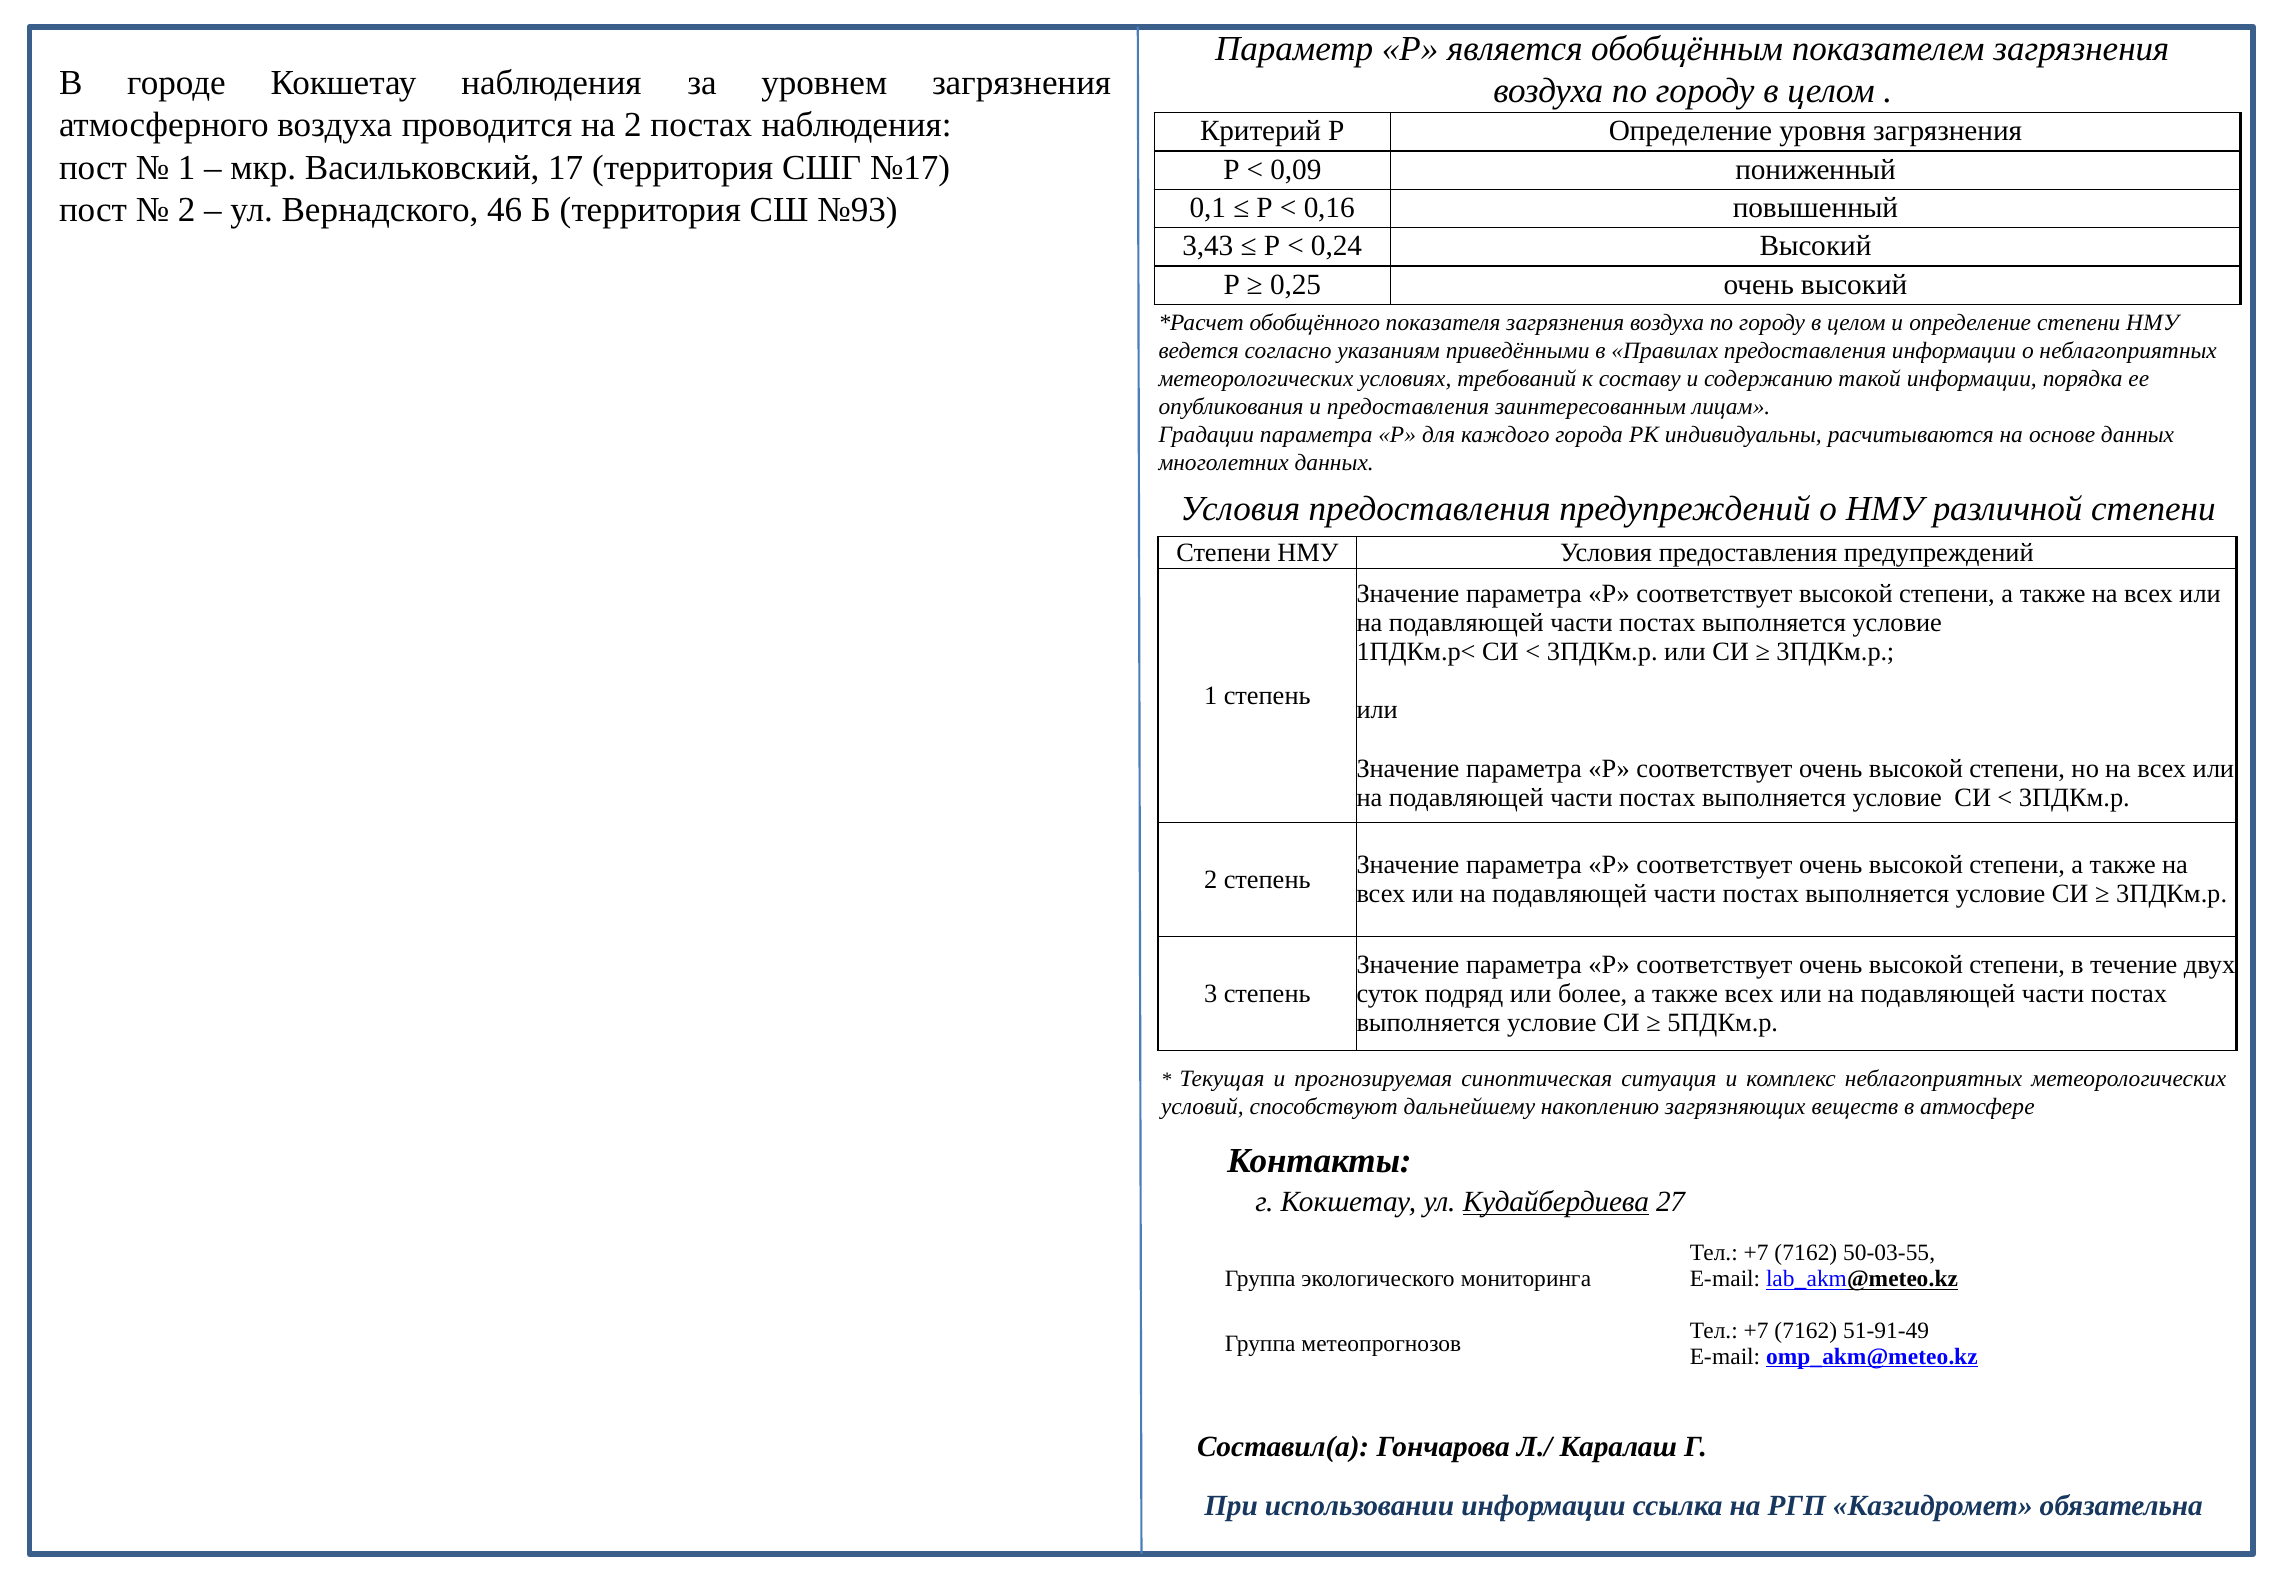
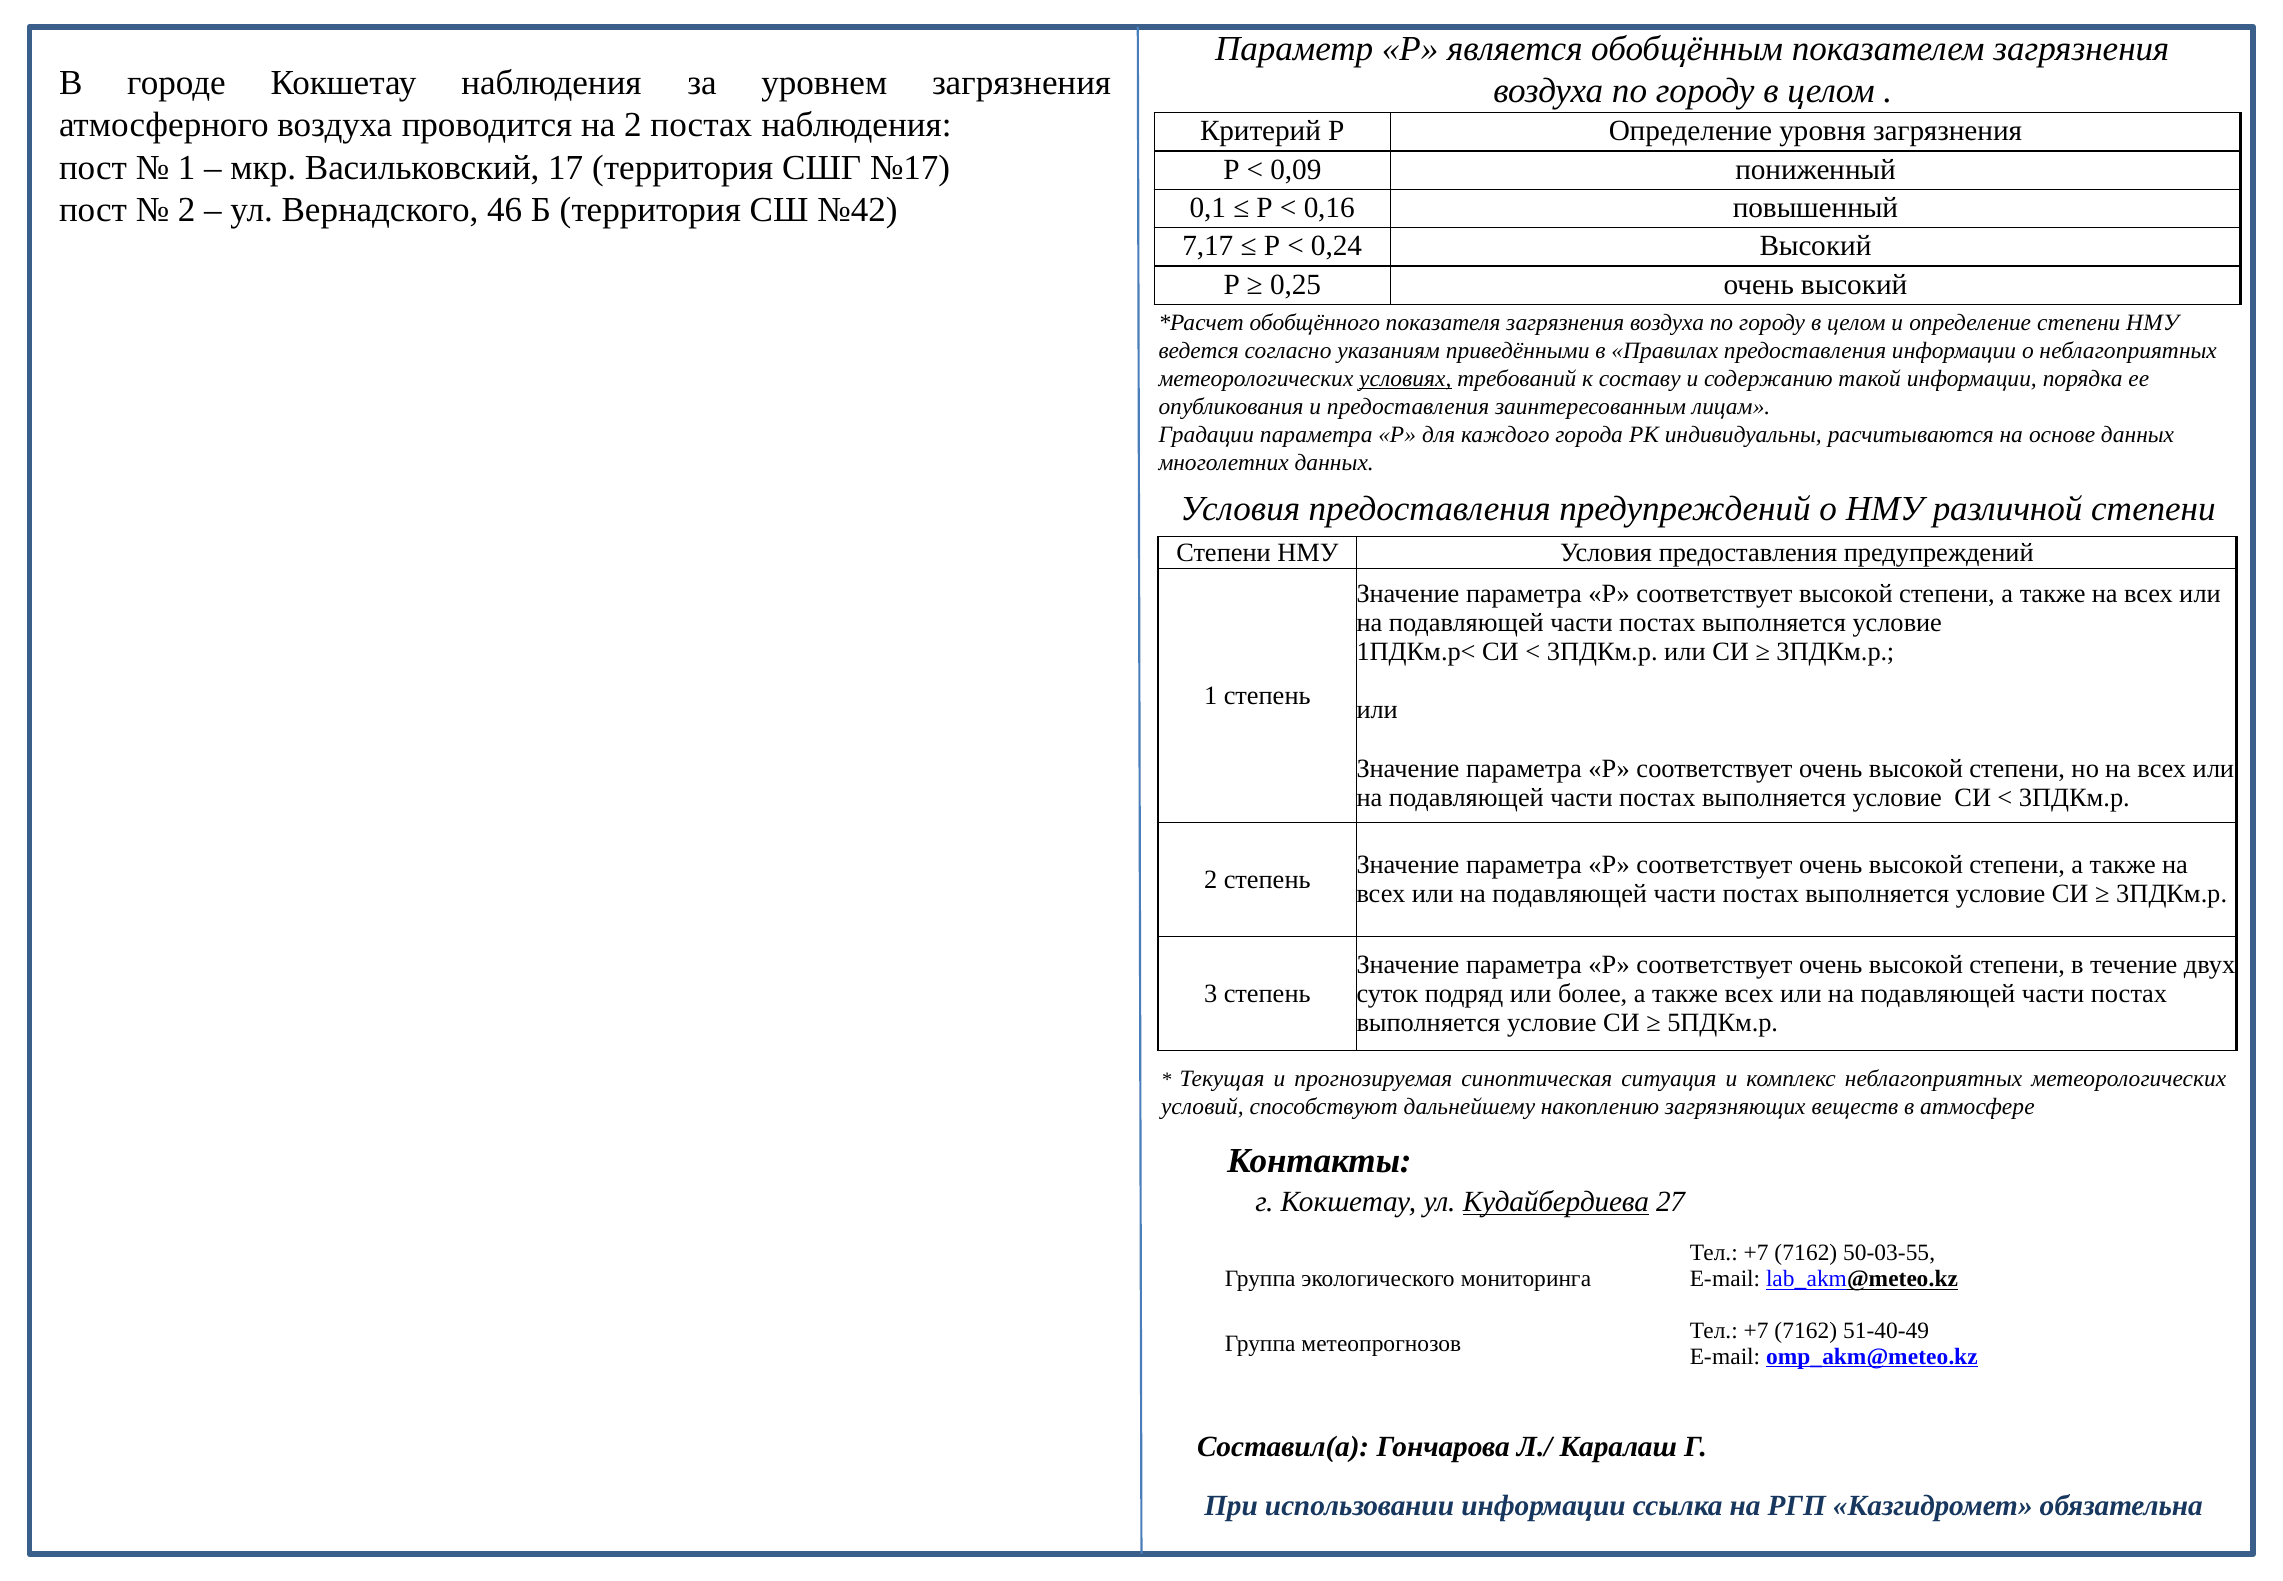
№93: №93 -> №42 (857, 210)
3,43: 3,43 -> 7,17 (1208, 246)
условиях underline: none -> present (1405, 379)
51-91-49: 51-91-49 -> 51-40-49 (1886, 1330)
